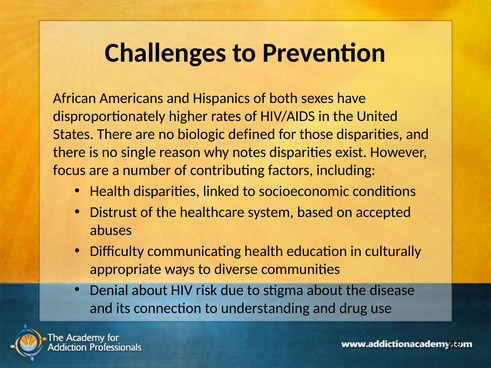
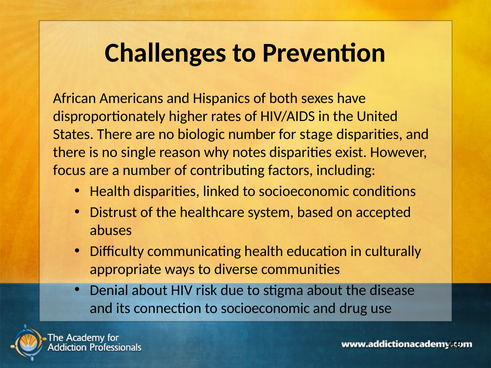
biologic defined: defined -> number (252, 134)
those: those -> stage (316, 134)
connection to understanding: understanding -> socioeconomic (265, 308)
